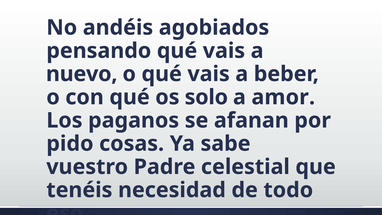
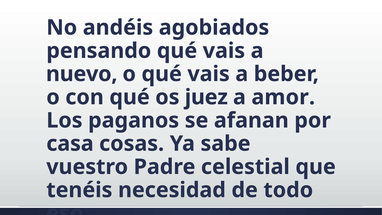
solo: solo -> juez (206, 97)
pido: pido -> casa (70, 144)
